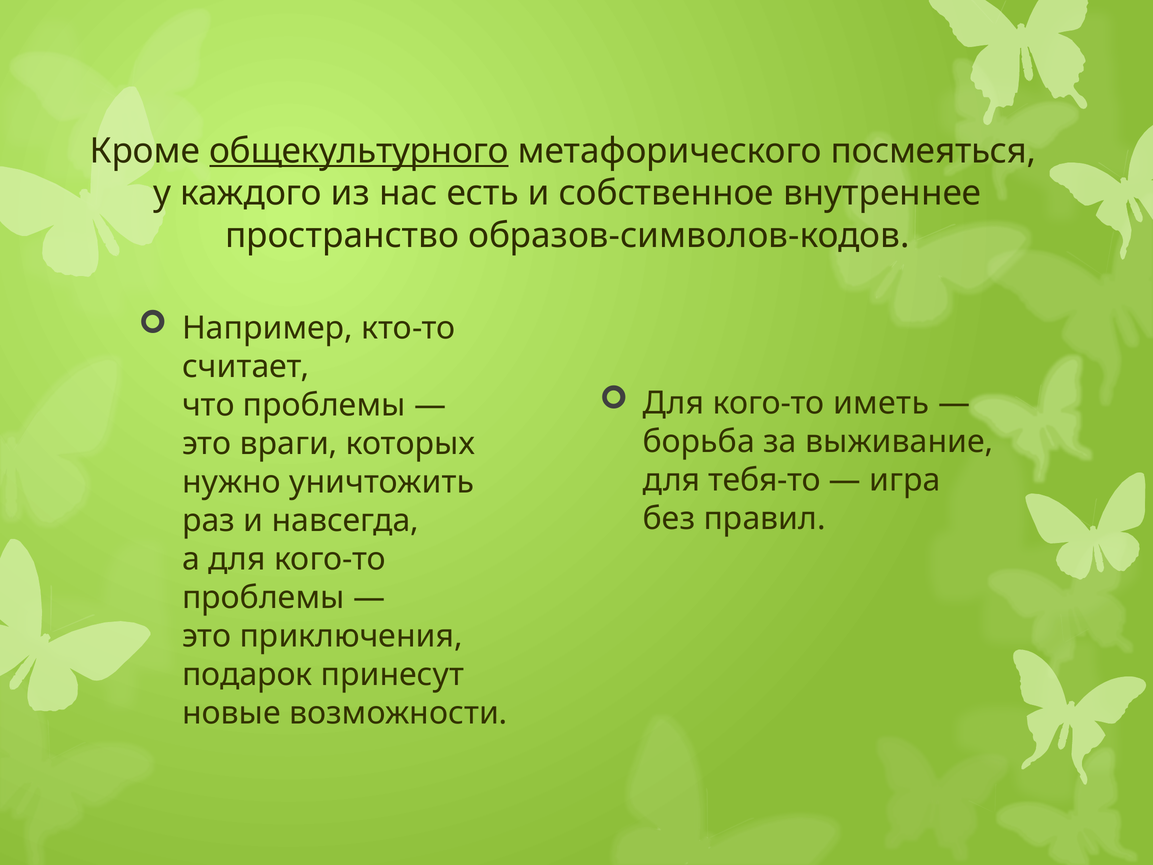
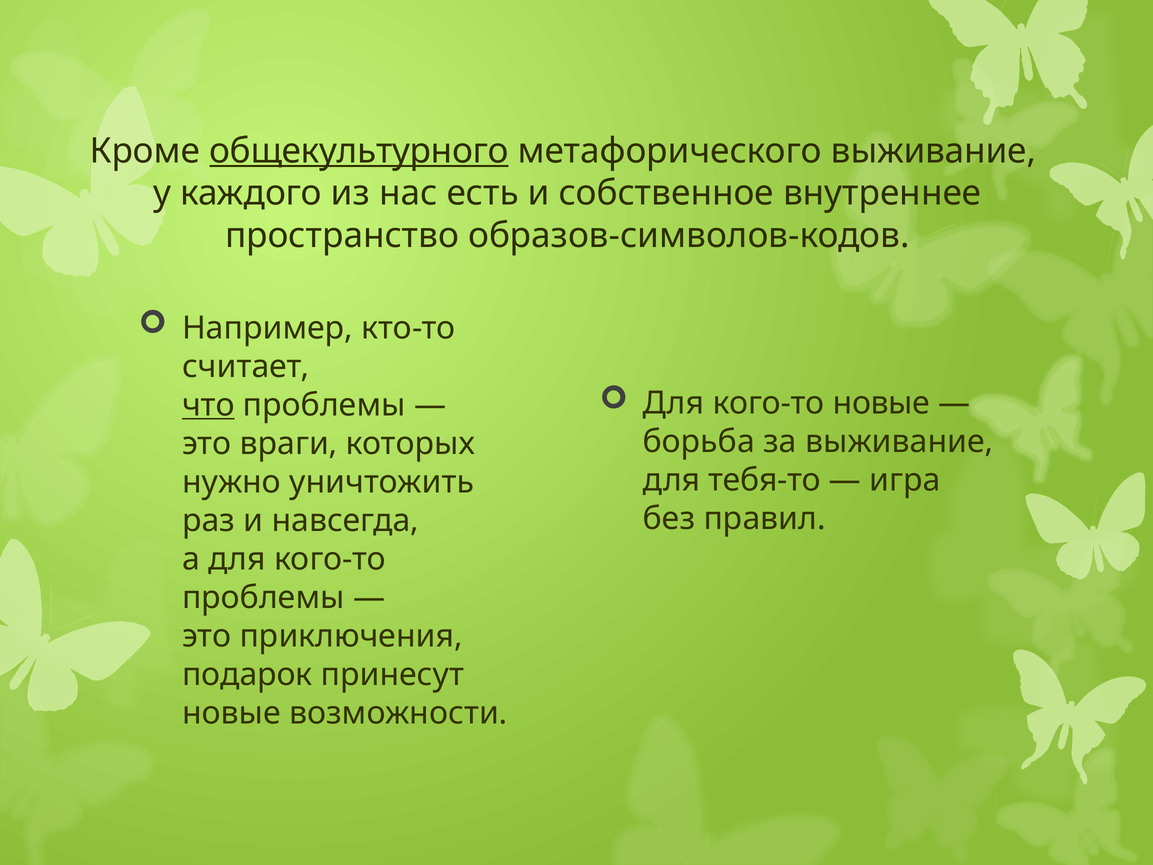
метафорического посмеяться: посмеяться -> выживание (933, 151)
кого-то иметь: иметь -> новые (881, 403)
что underline: none -> present (208, 405)
